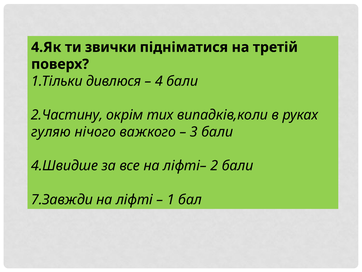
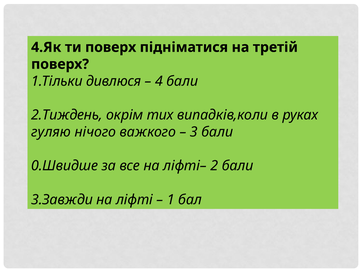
ти звички: звички -> поверх (111, 47)
2.Частину: 2.Частину -> 2.Тиждень (67, 115)
4.Швидше: 4.Швидше -> 0.Швидше (65, 165)
7.Завжди: 7.Завжди -> 3.Завжди (62, 199)
